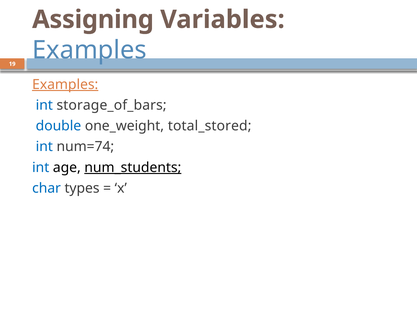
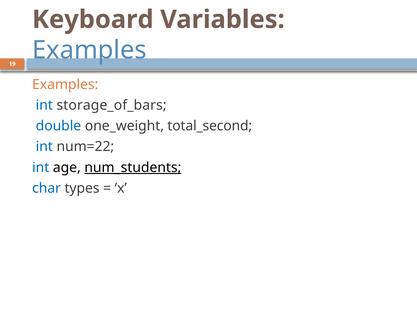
Assigning: Assigning -> Keyboard (93, 20)
Examples underline: present -> none (65, 84)
total_stored: total_stored -> total_second (210, 126)
num=74: num=74 -> num=22 (85, 147)
